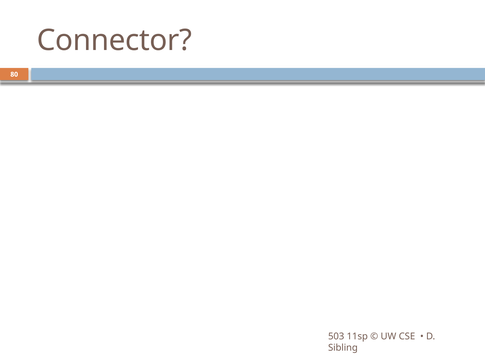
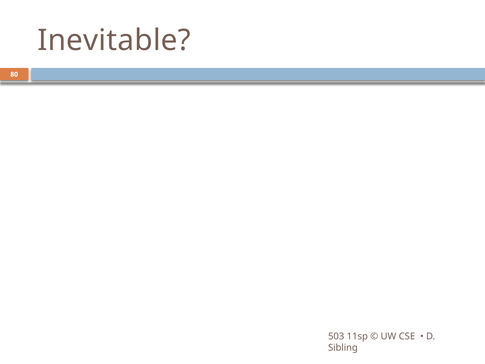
Connector: Connector -> Inevitable (114, 40)
